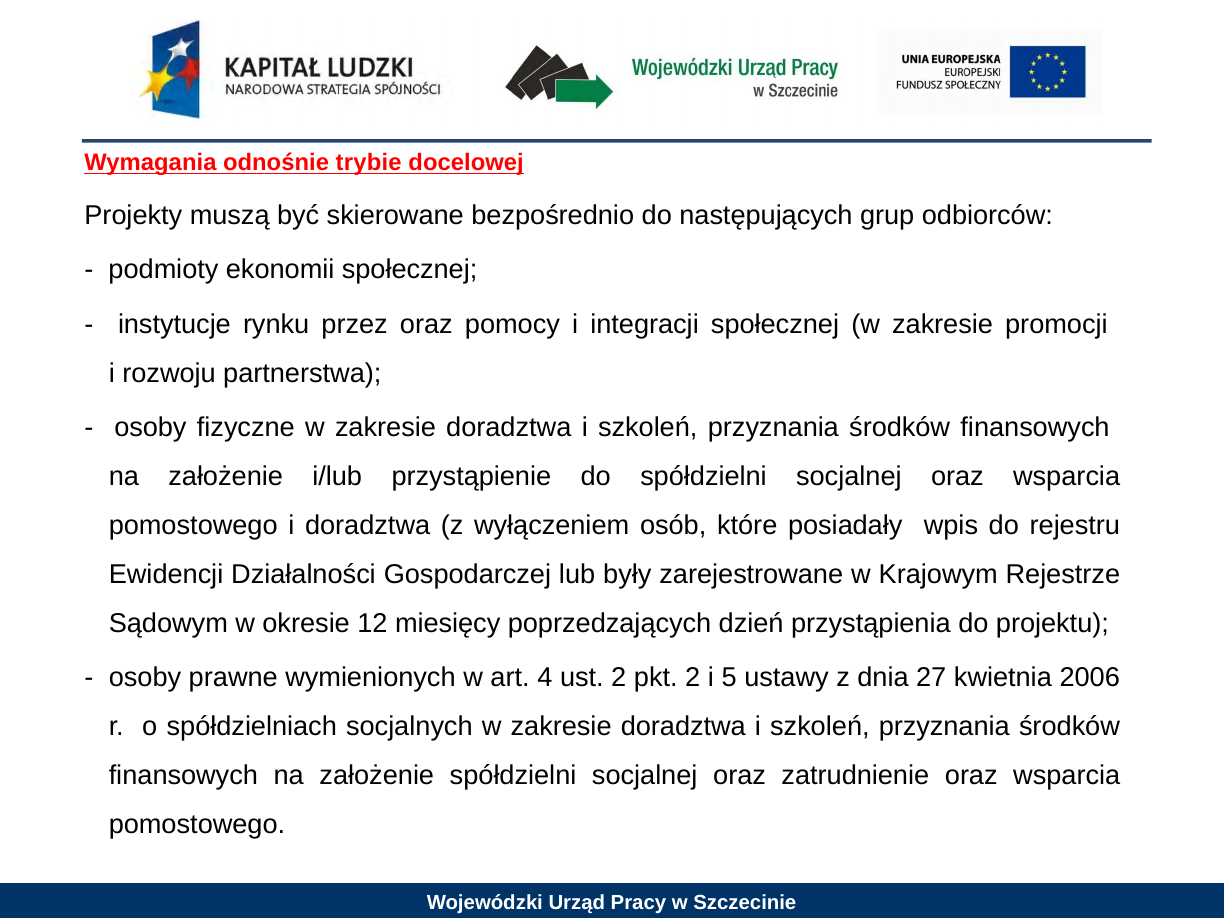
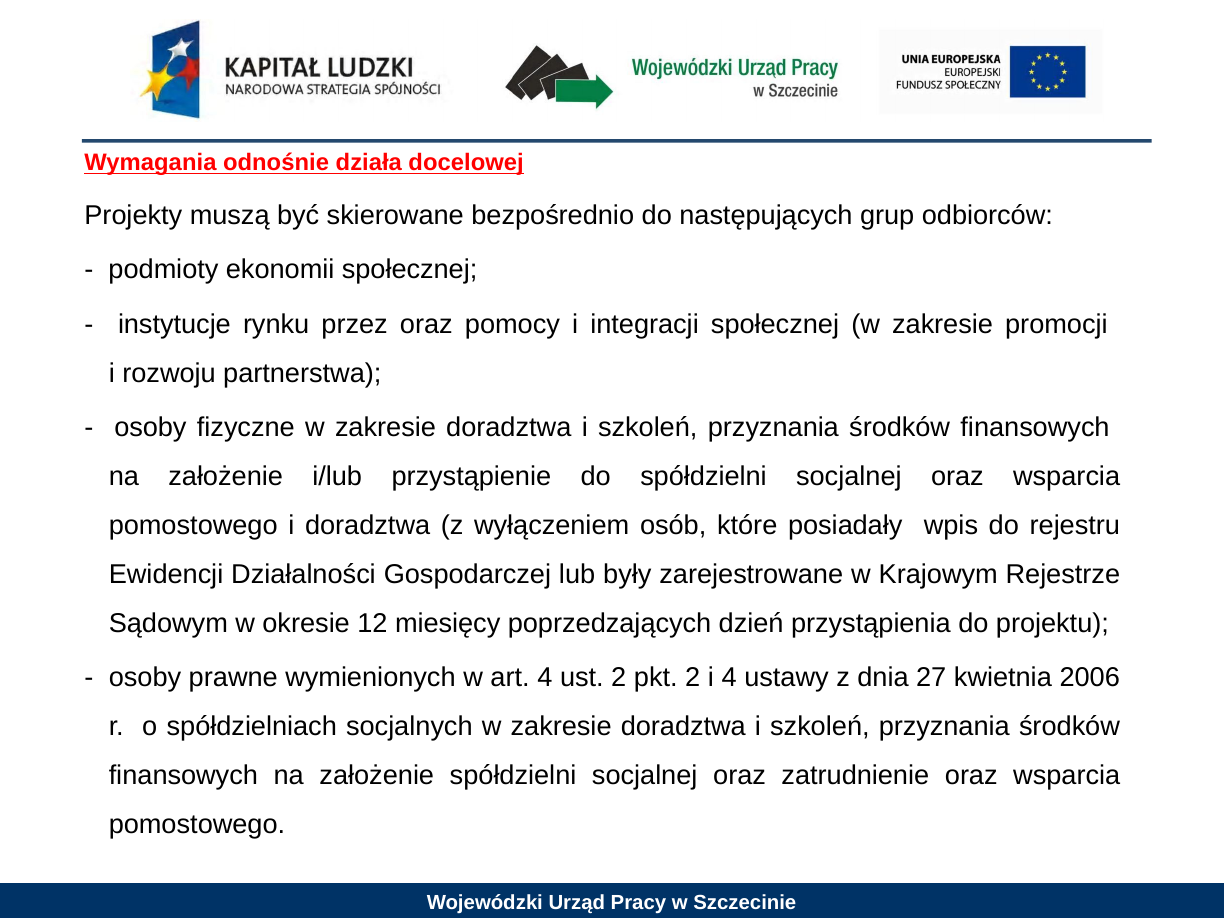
trybie: trybie -> działa (369, 163)
i 5: 5 -> 4 (729, 678)
